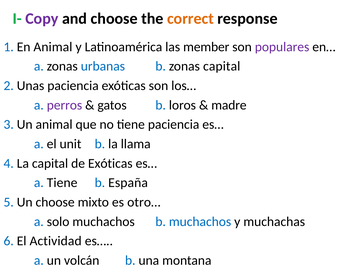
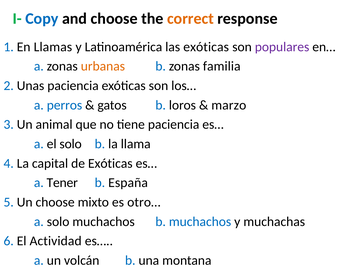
Copy colour: purple -> blue (42, 18)
En Animal: Animal -> Llamas (53, 47)
las member: member -> exóticas (206, 47)
urbanas colour: blue -> orange (103, 66)
zonas capital: capital -> familia (222, 66)
perros colour: purple -> blue (64, 105)
madre: madre -> marzo (229, 105)
el unit: unit -> solo (71, 144)
a Tiene: Tiene -> Tener (62, 183)
